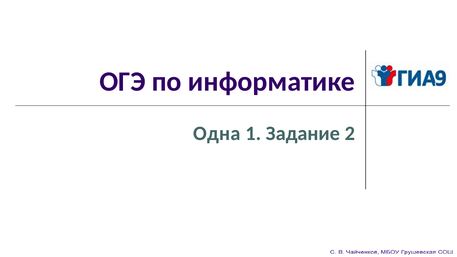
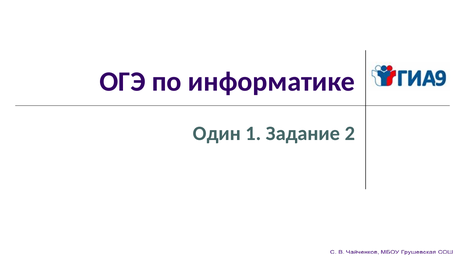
Одна: Одна -> Один (217, 134)
